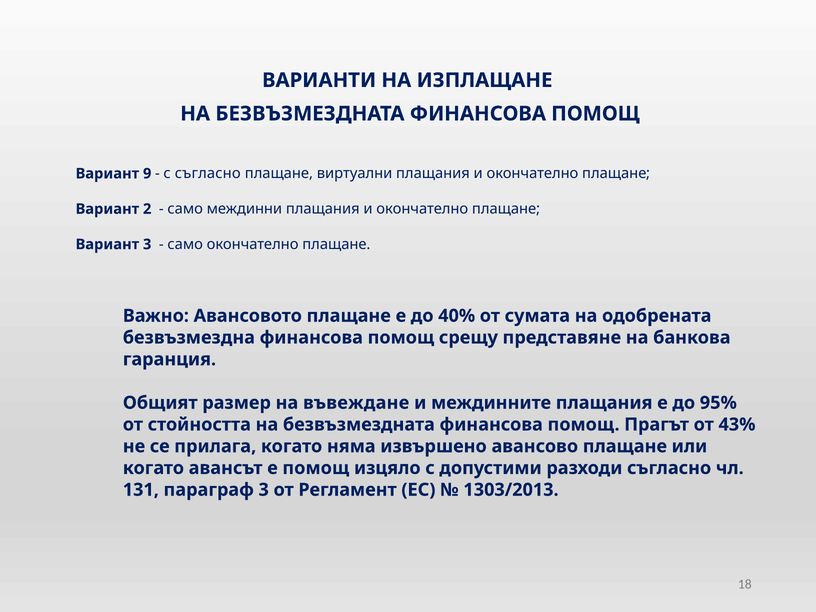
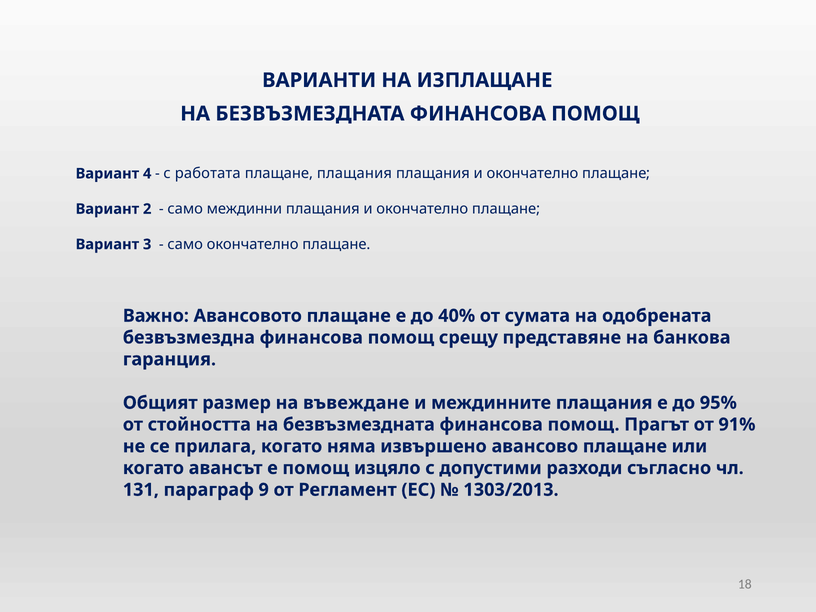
9: 9 -> 4 (147, 174)
с съгласно: съгласно -> работата (208, 174)
плащане виртуални: виртуални -> плащания (354, 174)
43%: 43% -> 91% (737, 425)
параграф 3: 3 -> 9 (264, 490)
